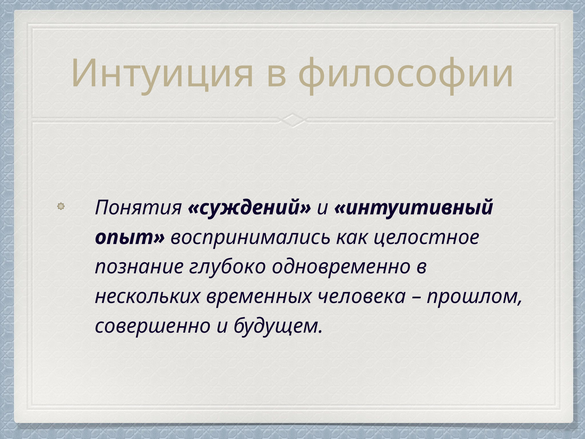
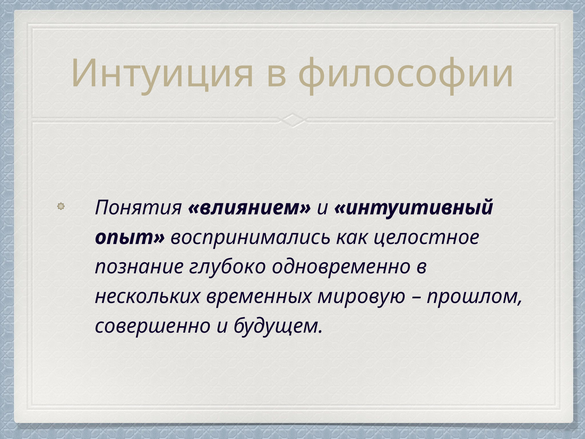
суждений: суждений -> влиянием (249, 207)
человека: человека -> мировую (362, 296)
